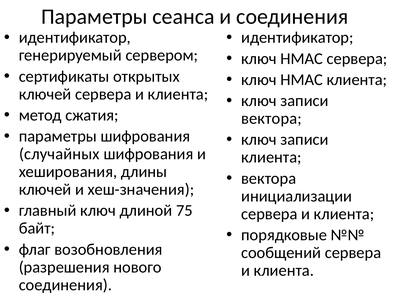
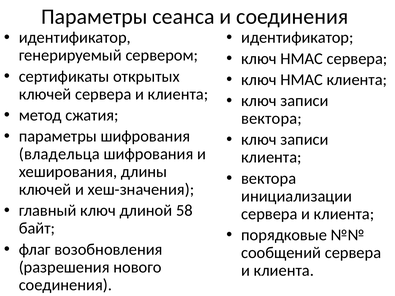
случайных: случайных -> владельца (59, 154)
75: 75 -> 58 (184, 211)
